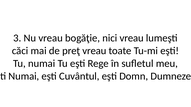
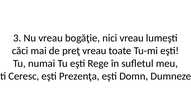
Numai: Numai -> Ceresc (24, 76)
Cuvântul: Cuvântul -> Prezenţa (79, 76)
